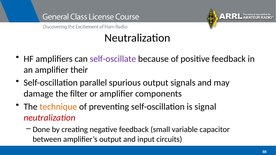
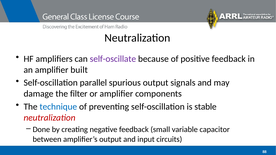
their: their -> built (79, 70)
technique colour: orange -> blue (58, 107)
signal: signal -> stable (206, 107)
